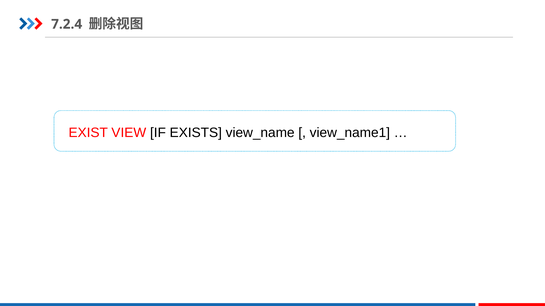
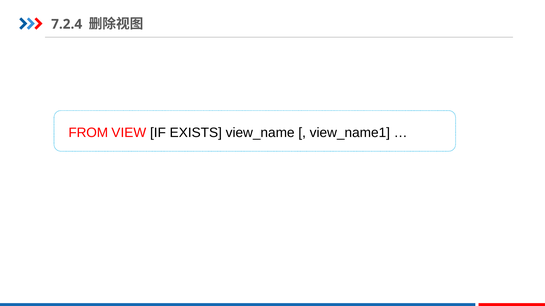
EXIST: EXIST -> FROM (88, 133)
